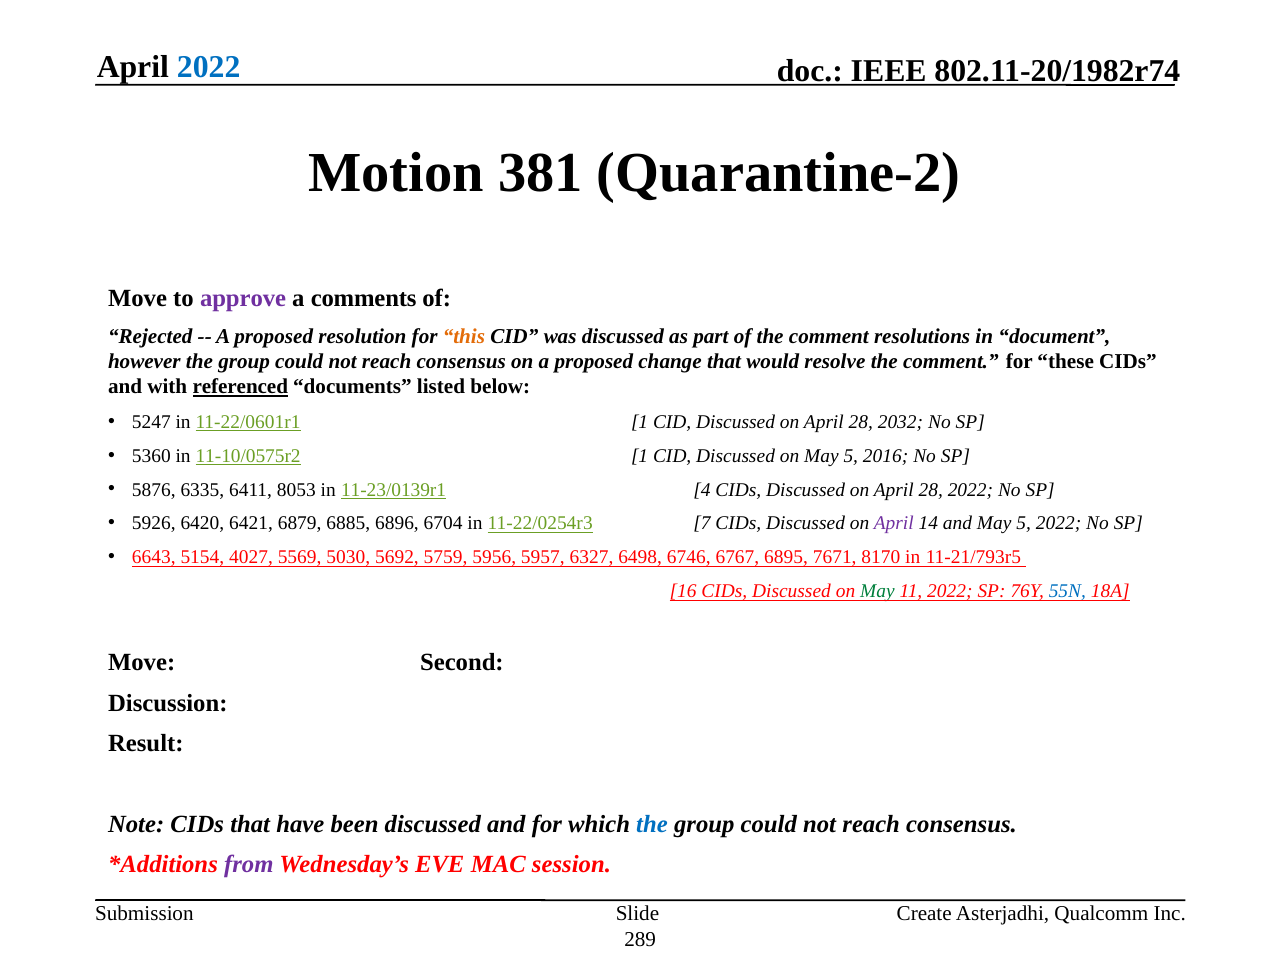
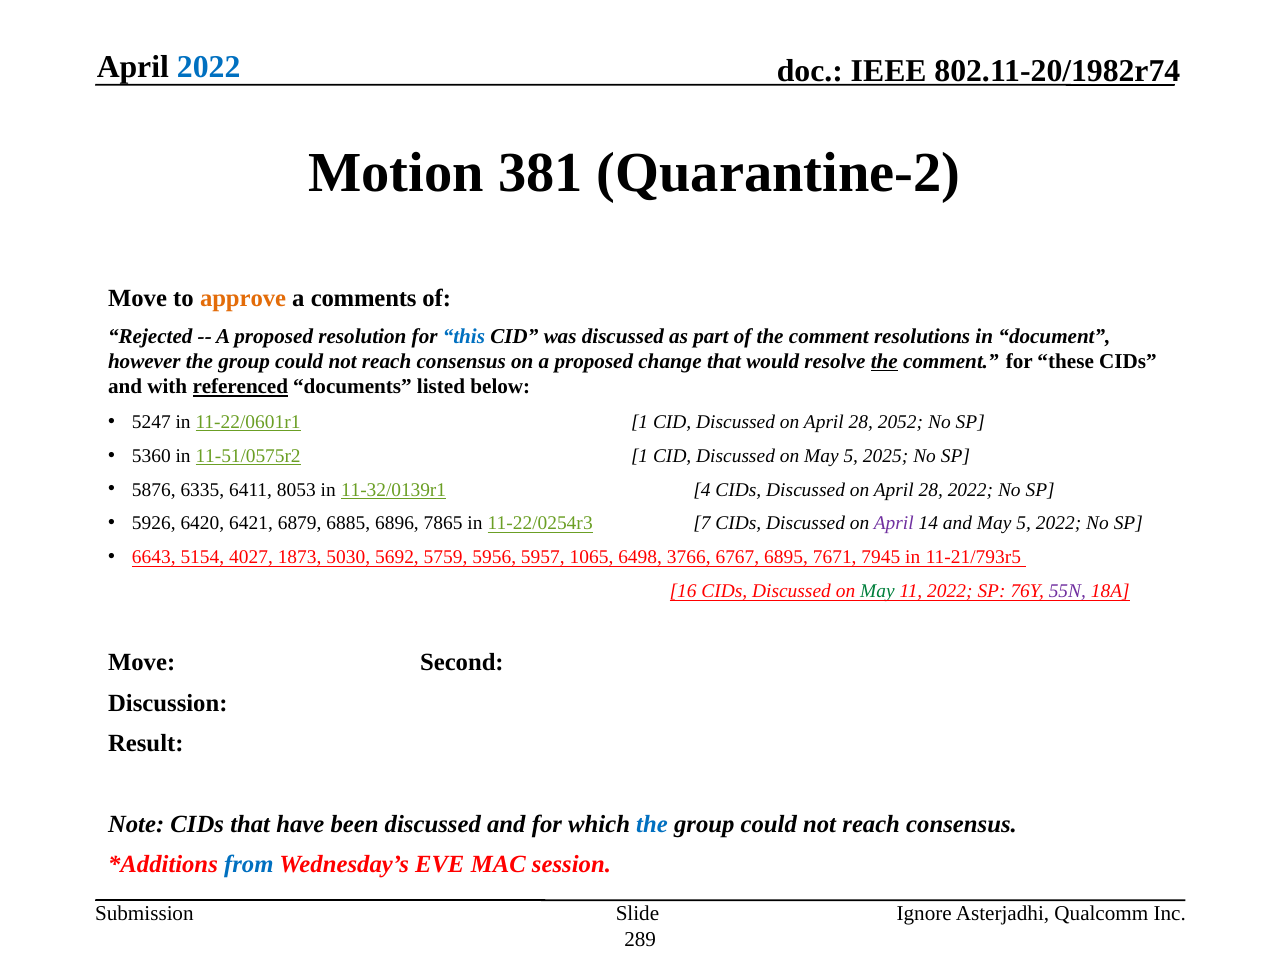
approve colour: purple -> orange (243, 298)
this colour: orange -> blue (464, 336)
the underline: none -> present (884, 361)
2032: 2032 -> 2052 (900, 422)
11-10/0575r2: 11-10/0575r2 -> 11-51/0575r2 (248, 455)
2016: 2016 -> 2025 (886, 455)
11-23/0139r1: 11-23/0139r1 -> 11-32/0139r1 (394, 489)
6704: 6704 -> 7865 (443, 523)
5569: 5569 -> 1873 (300, 557)
6327: 6327 -> 1065 (591, 557)
6746: 6746 -> 3766 (689, 557)
8170: 8170 -> 7945 (881, 557)
55N colour: blue -> purple (1067, 591)
from colour: purple -> blue (249, 864)
Create: Create -> Ignore (924, 914)
